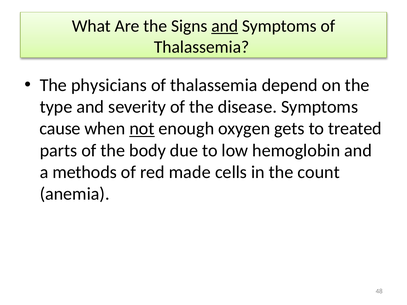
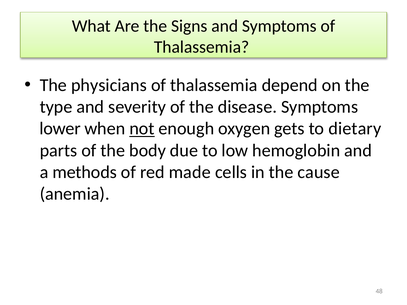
and underline: present -> none (225, 26)
cause: cause -> lower (60, 129)
treated: treated -> dietary (355, 129)
count: count -> cause (319, 172)
